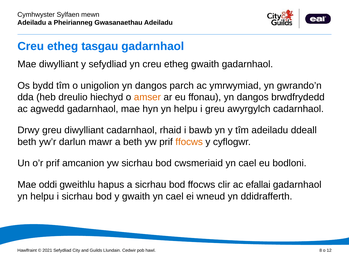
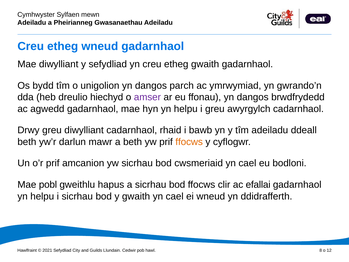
etheg tasgau: tasgau -> wneud (100, 46)
amser colour: orange -> purple (147, 97)
oddi: oddi -> pobl (48, 184)
